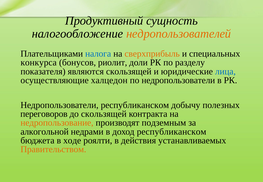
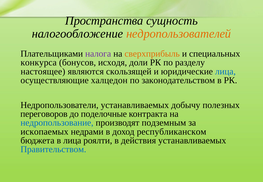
Продуктивный: Продуктивный -> Пространства (104, 21)
налога colour: blue -> purple (98, 54)
риолит: риолит -> исходя (113, 63)
показателя: показателя -> настоящее (43, 71)
по недропользователи: недропользователи -> законодательством (178, 80)
Недропользователи республиканском: республиканском -> устанавливаемых (135, 105)
до скользящей: скользящей -> поделочные (104, 114)
недропользование colour: orange -> blue (57, 123)
алкогольной: алкогольной -> ископаемых (45, 132)
в ходе: ходе -> лица (72, 141)
Правительством colour: orange -> blue (53, 149)
